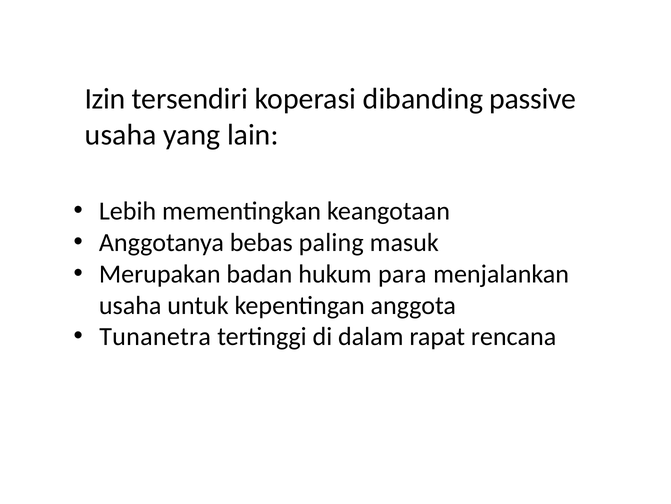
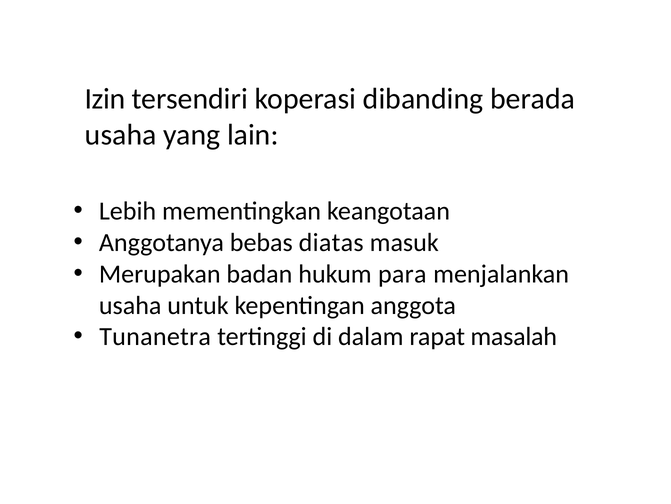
passive: passive -> berada (533, 99)
paling: paling -> diatas (331, 242)
rencana: rencana -> masalah (514, 336)
